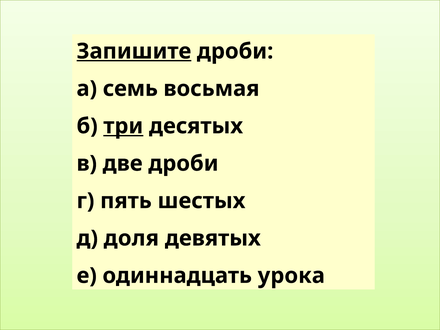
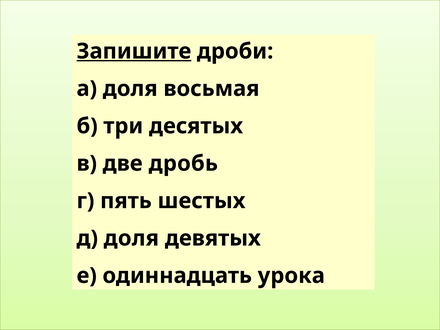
а семь: семь -> доля (130, 89)
три underline: present -> none (123, 126)
две дроби: дроби -> дробь (183, 163)
